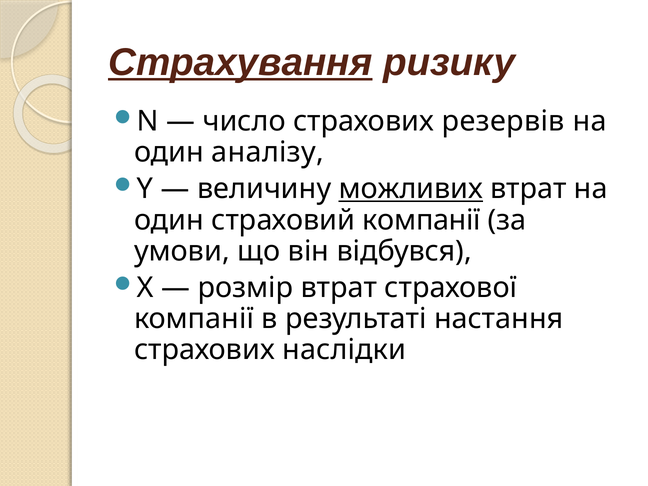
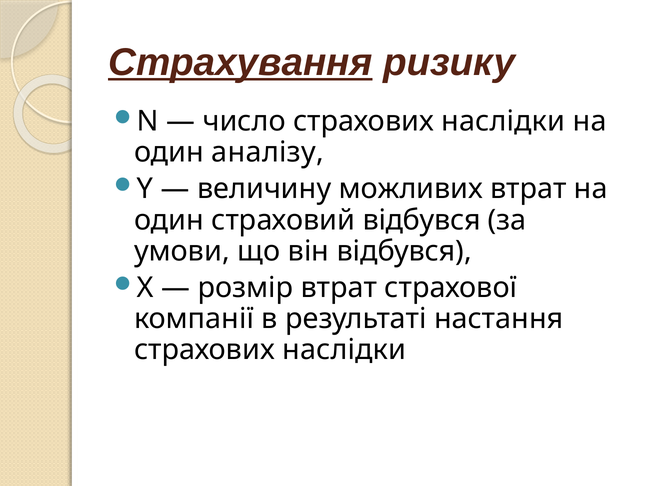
число страхових резервів: резервів -> наслідки (503, 121)
можливих underline: present -> none (411, 189)
страховий компанії: компанії -> відбувся (422, 220)
